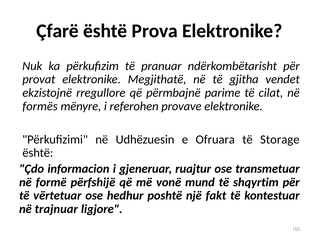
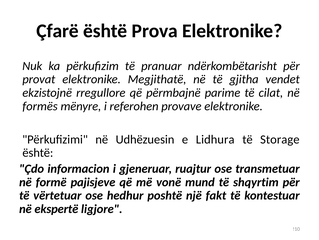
Ofruara: Ofruara -> Lidhura (215, 139)
përfshijë: përfshijë -> pajisjeve (93, 182)
trajnuar: trajnuar -> ekspertë (56, 208)
